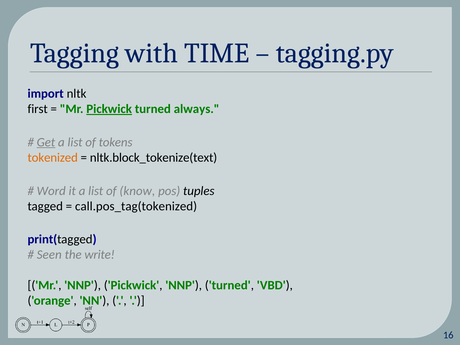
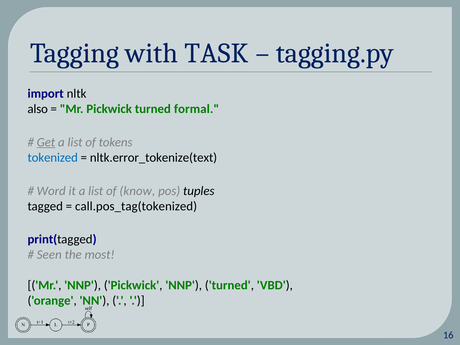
TIME: TIME -> TASK (217, 53)
first: first -> also (38, 109)
Pickwick underline: present -> none (109, 109)
always: always -> formal (197, 109)
tokenized colour: orange -> blue (53, 158)
nltk.block_tokenize(text: nltk.block_tokenize(text -> nltk.error_tokenize(text (153, 158)
write: write -> most (100, 255)
